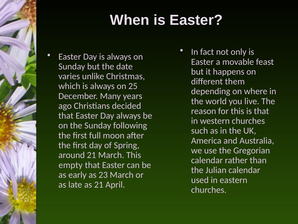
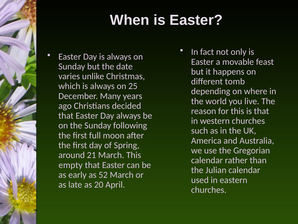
them: them -> tomb (235, 81)
23: 23 -> 52 (103, 174)
as 21: 21 -> 20 (99, 184)
